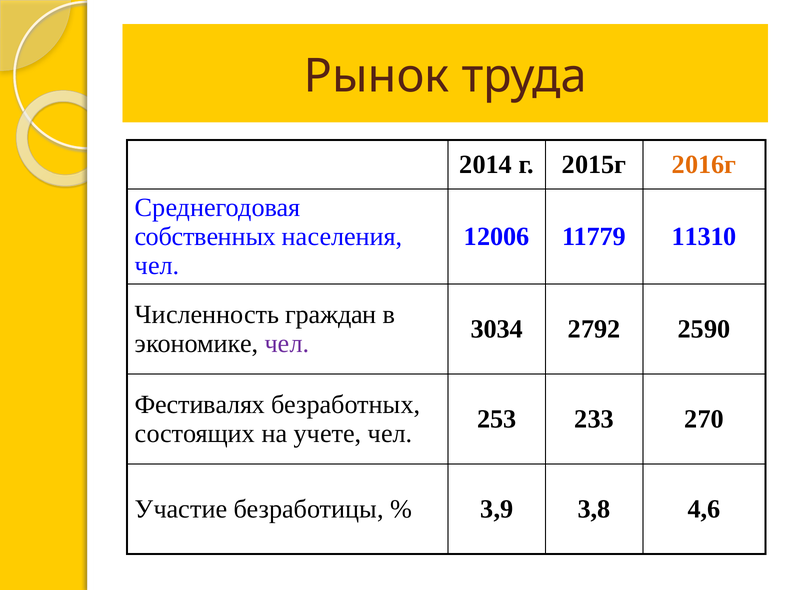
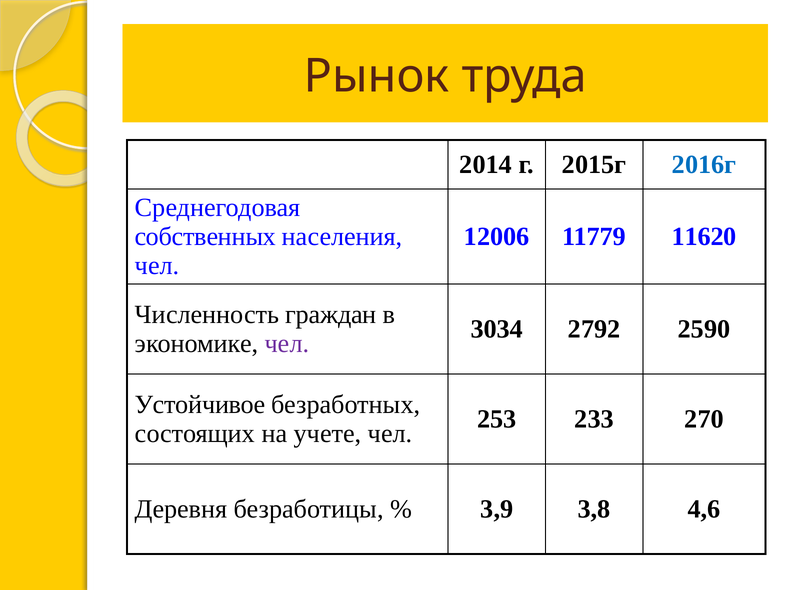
2016г colour: orange -> blue (704, 165)
11310: 11310 -> 11620 (704, 237)
Фестивалях: Фестивалях -> Устойчивое (200, 405)
Участие: Участие -> Деревня (181, 509)
